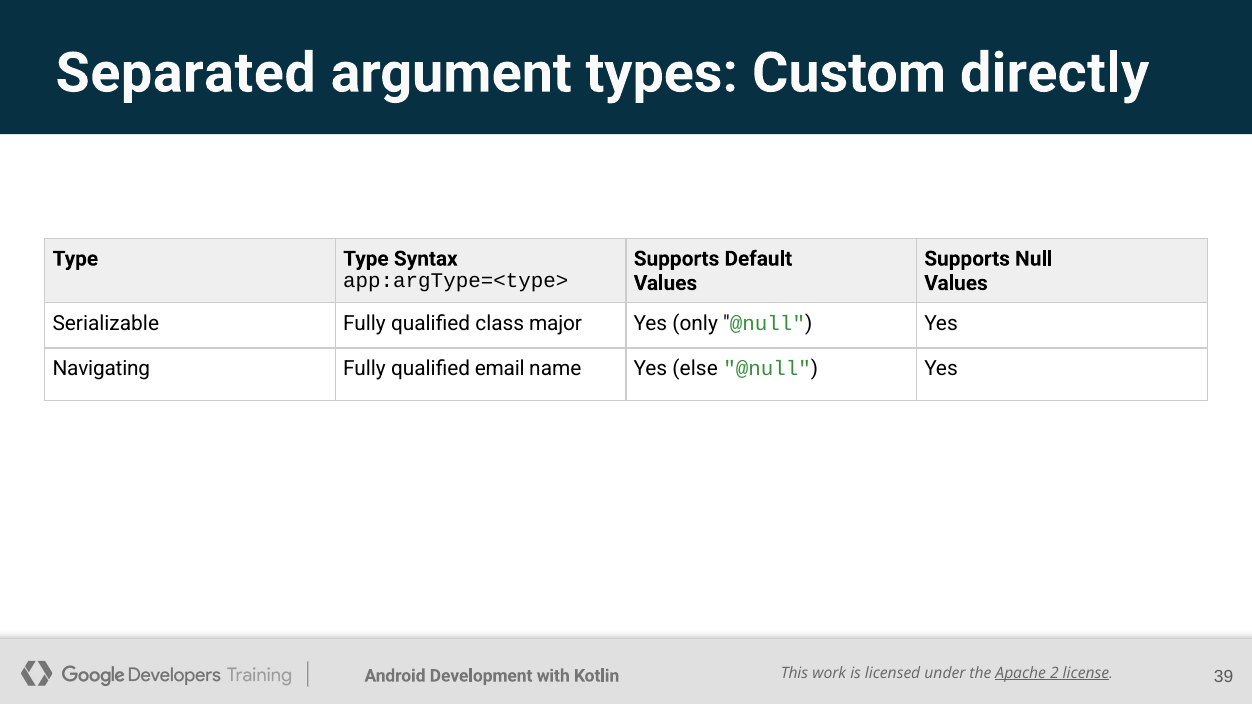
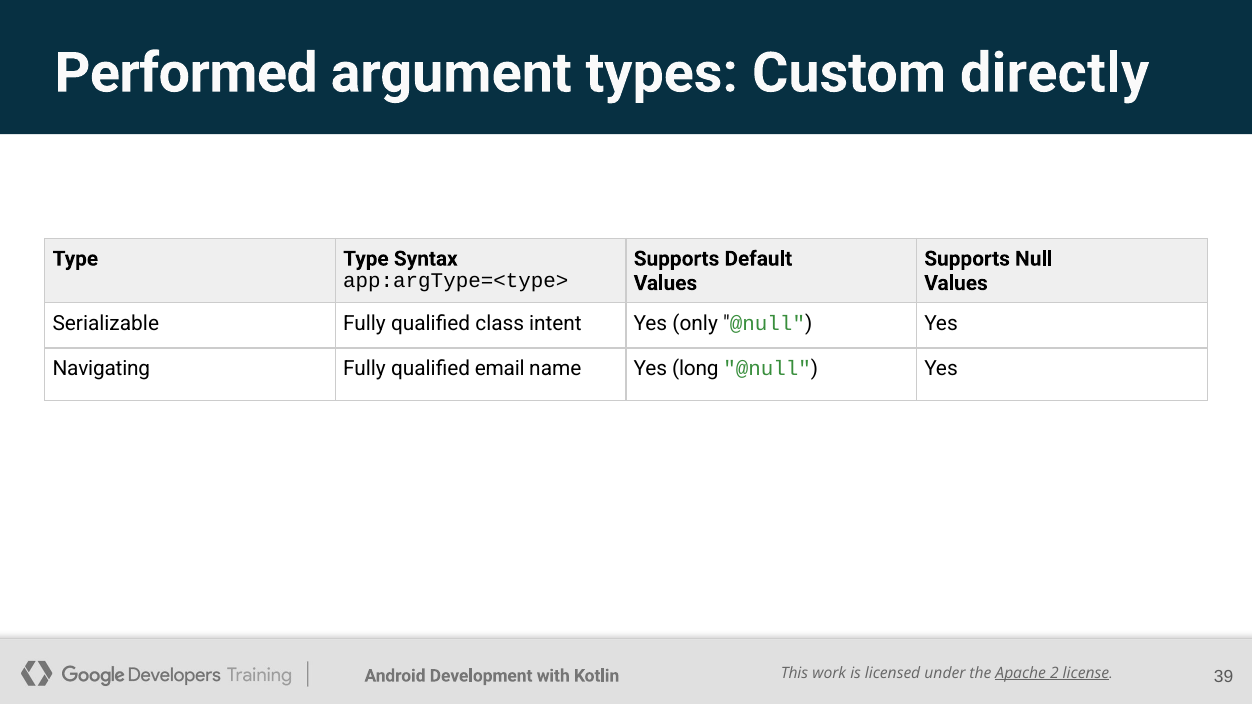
Separated: Separated -> Performed (186, 73)
major: major -> intent (555, 323)
else: else -> long (695, 369)
